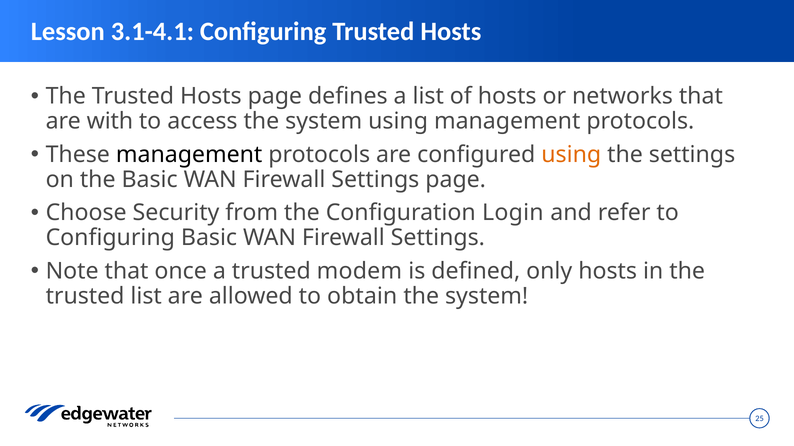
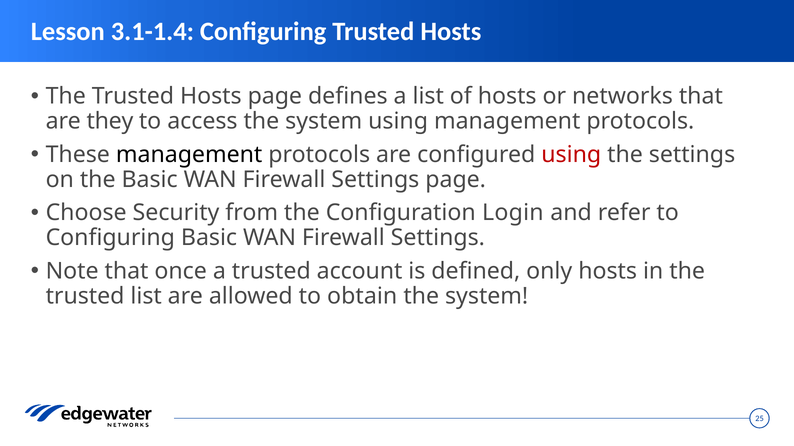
3.1-4.1: 3.1-4.1 -> 3.1-1.4 (152, 32)
with: with -> they (110, 122)
using colour: orange -> red (571, 155)
modem: modem -> account (360, 271)
